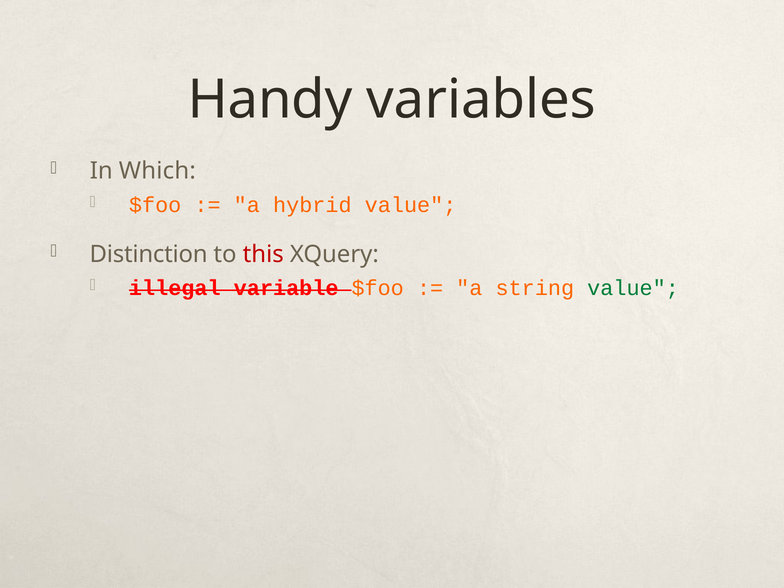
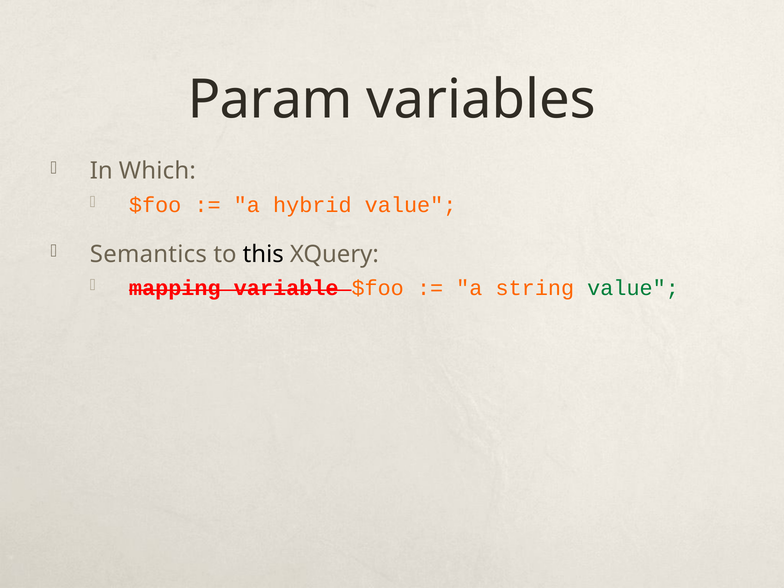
Handy: Handy -> Param (270, 100)
Distinction: Distinction -> Semantics (148, 254)
this colour: red -> black (263, 254)
illegal: illegal -> mapping (175, 288)
